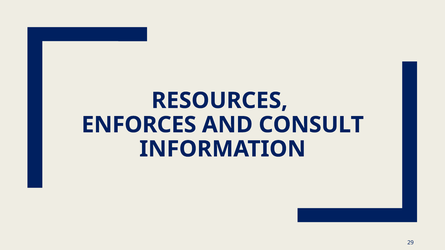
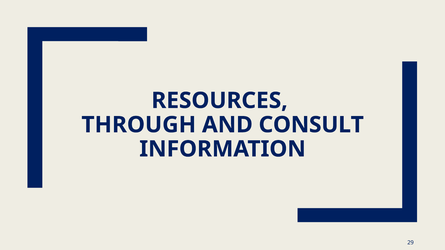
ENFORCES: ENFORCES -> THROUGH (139, 125)
